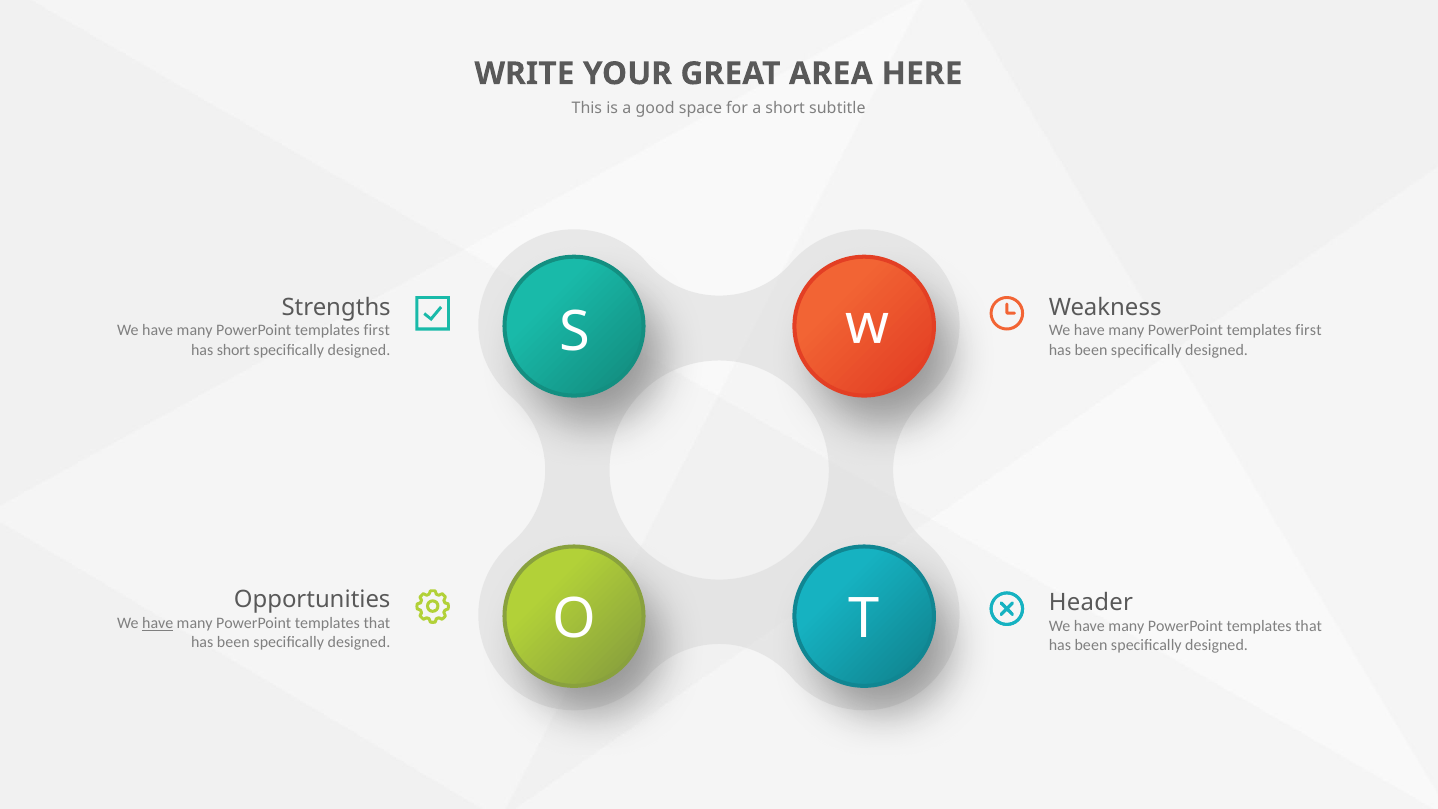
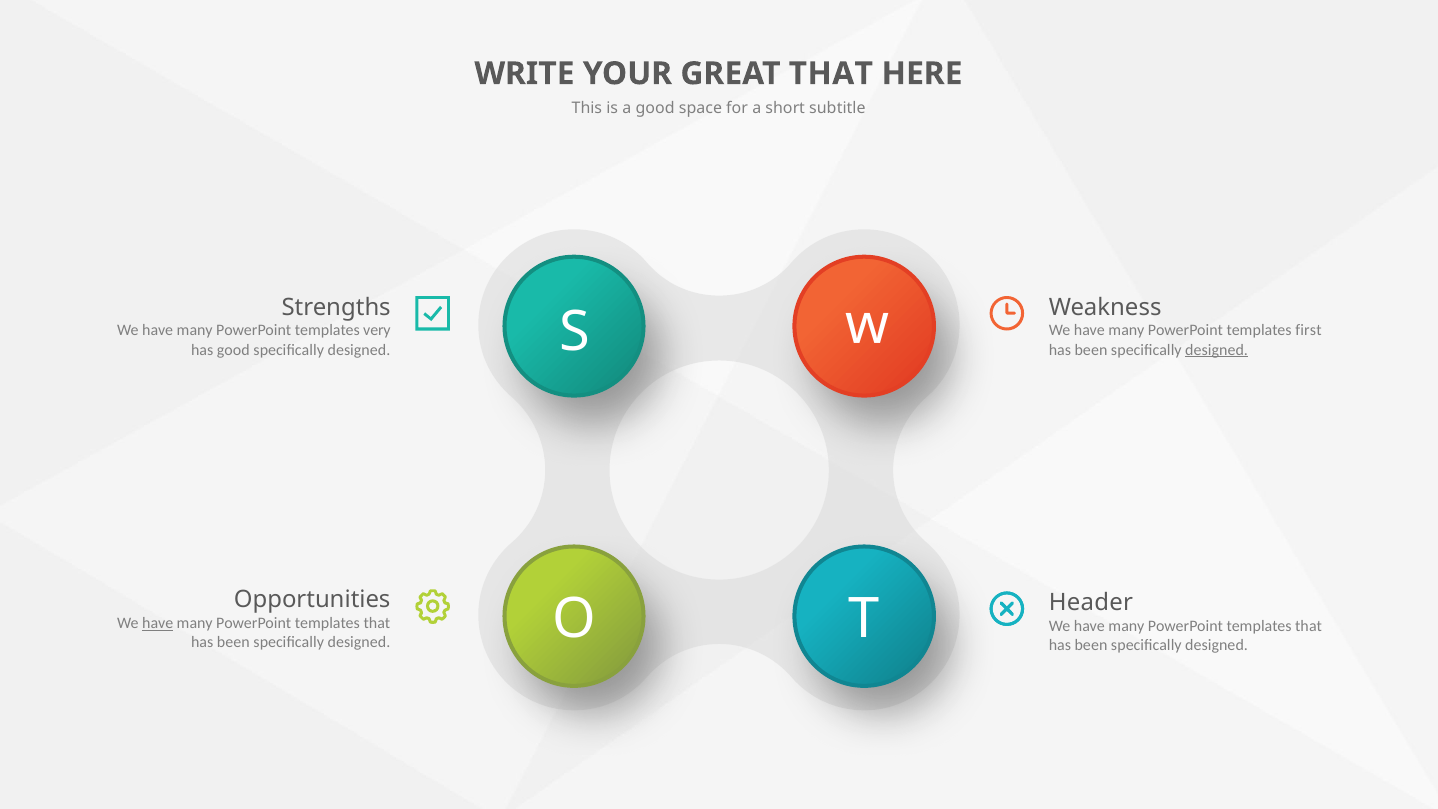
GREAT AREA: AREA -> THAT (831, 74)
first: first -> very (377, 331)
has short: short -> good (233, 350)
designed underline: none -> present (1217, 350)
